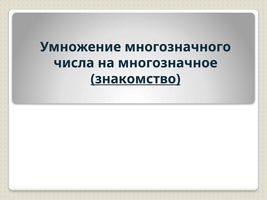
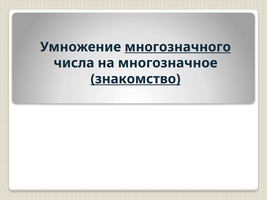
многозначного underline: none -> present (178, 47)
